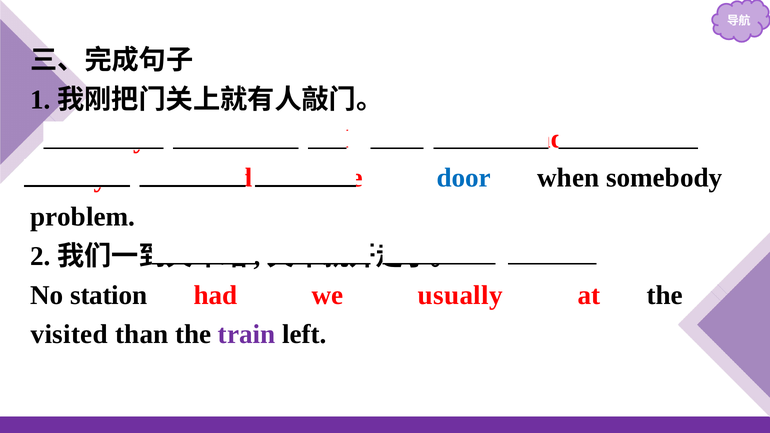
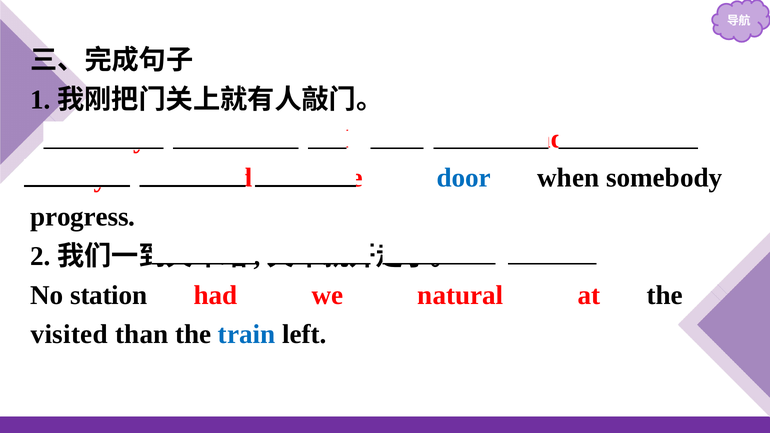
problem: problem -> progress (83, 217)
usually: usually -> natural (460, 295)
train colour: purple -> blue (247, 334)
